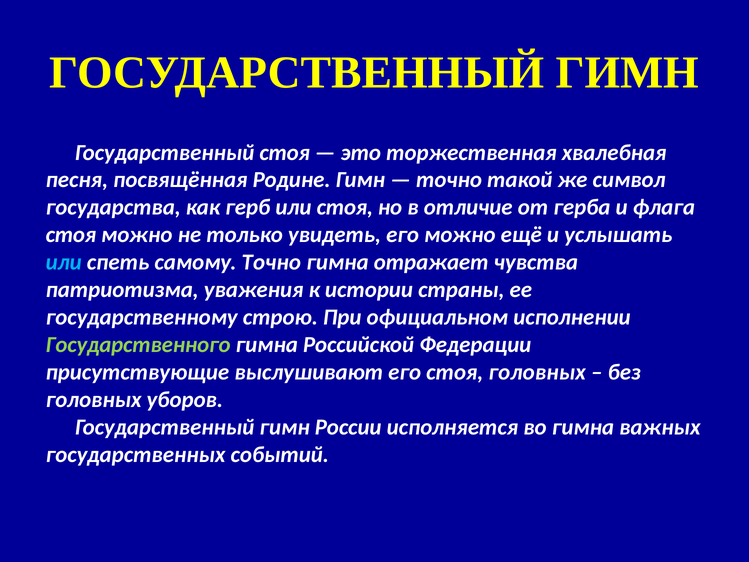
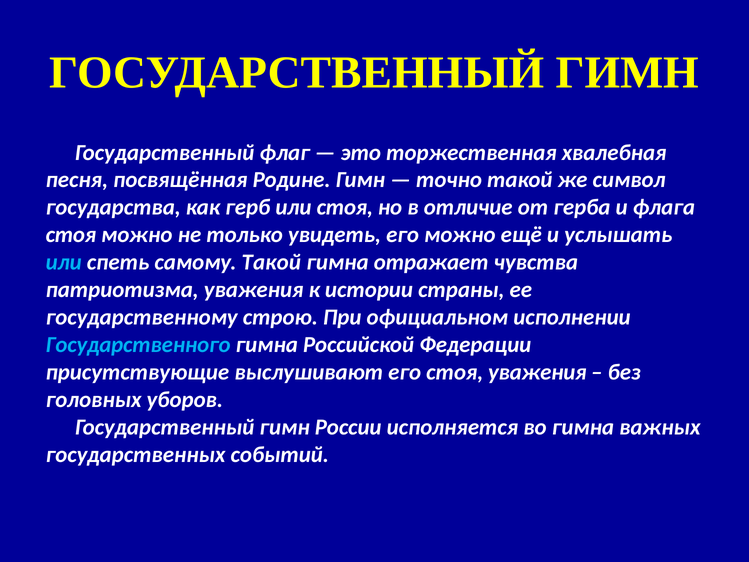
Государственный стоя: стоя -> флаг (285, 152)
самому Точно: Точно -> Такой (271, 262)
Государственного colour: light green -> light blue (138, 345)
стоя головных: головных -> уважения (537, 372)
